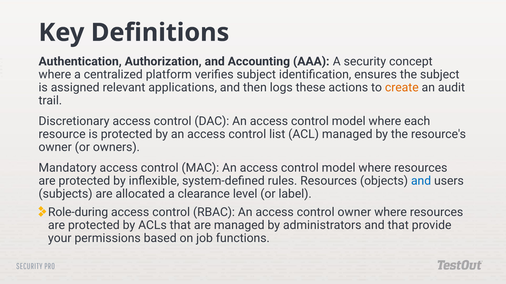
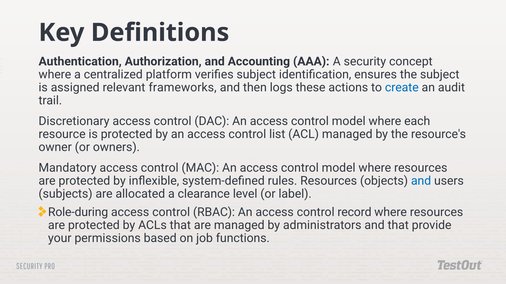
applications: applications -> frameworks (183, 88)
create colour: orange -> blue (402, 88)
control owner: owner -> record (354, 213)
